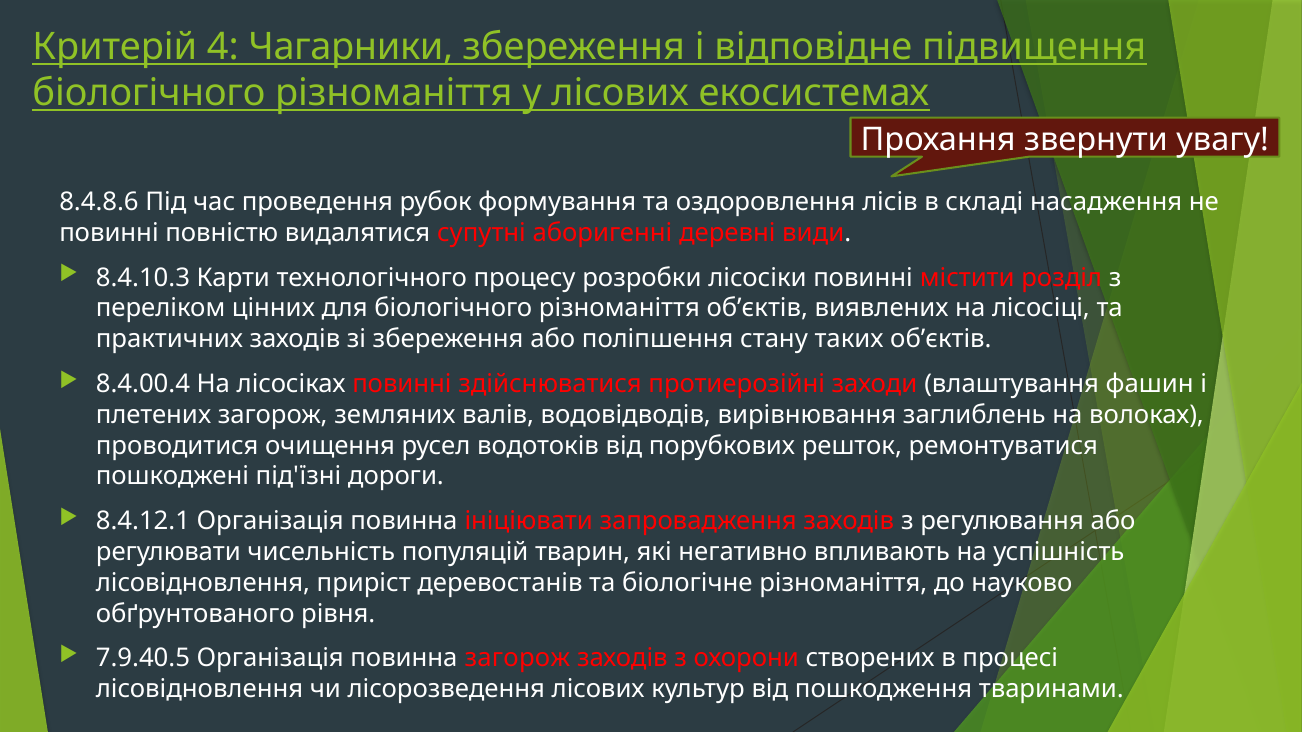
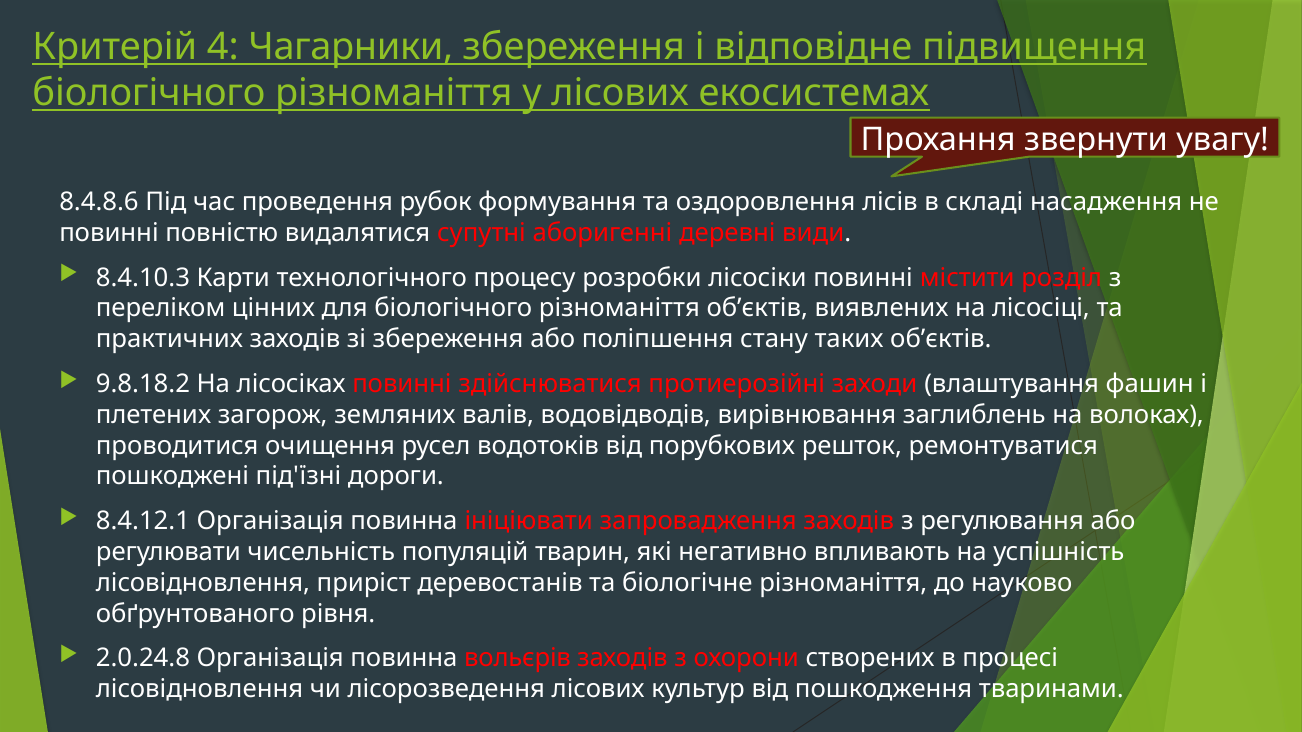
8.4.00.4: 8.4.00.4 -> 9.8.18.2 (143, 384)
7.9.40.5: 7.9.40.5 -> 2.0.24.8 (143, 658)
повинна загорож: загорож -> вольєрів (518, 658)
